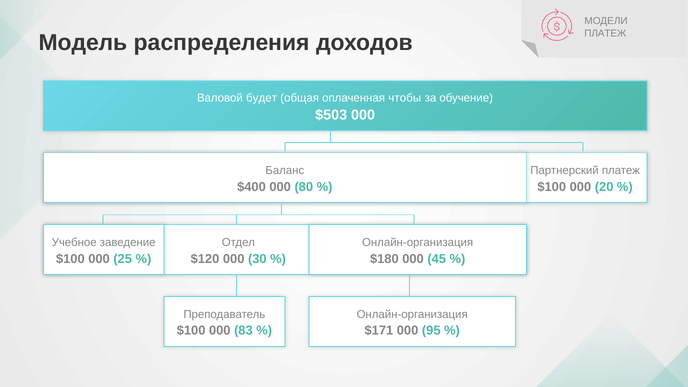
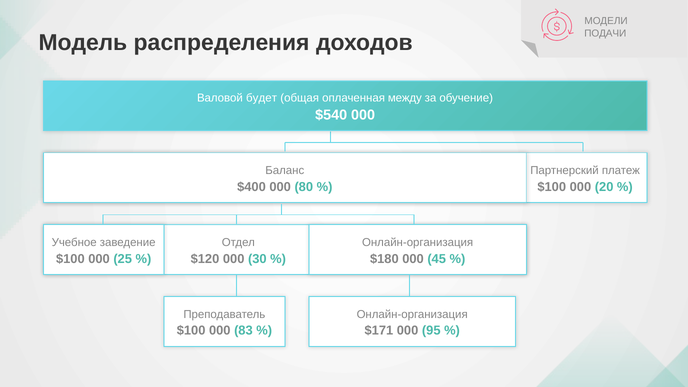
ПЛАТЕЖ: ПЛАТЕЖ -> ПОДАЧИ (605, 33)
чтобы: чтобы -> между (405, 98)
$503: $503 -> $540 (331, 115)
